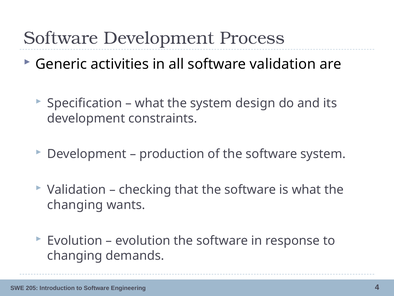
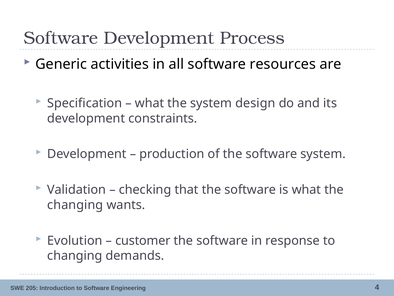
software validation: validation -> resources (283, 64)
evolution: evolution -> customer (143, 240)
